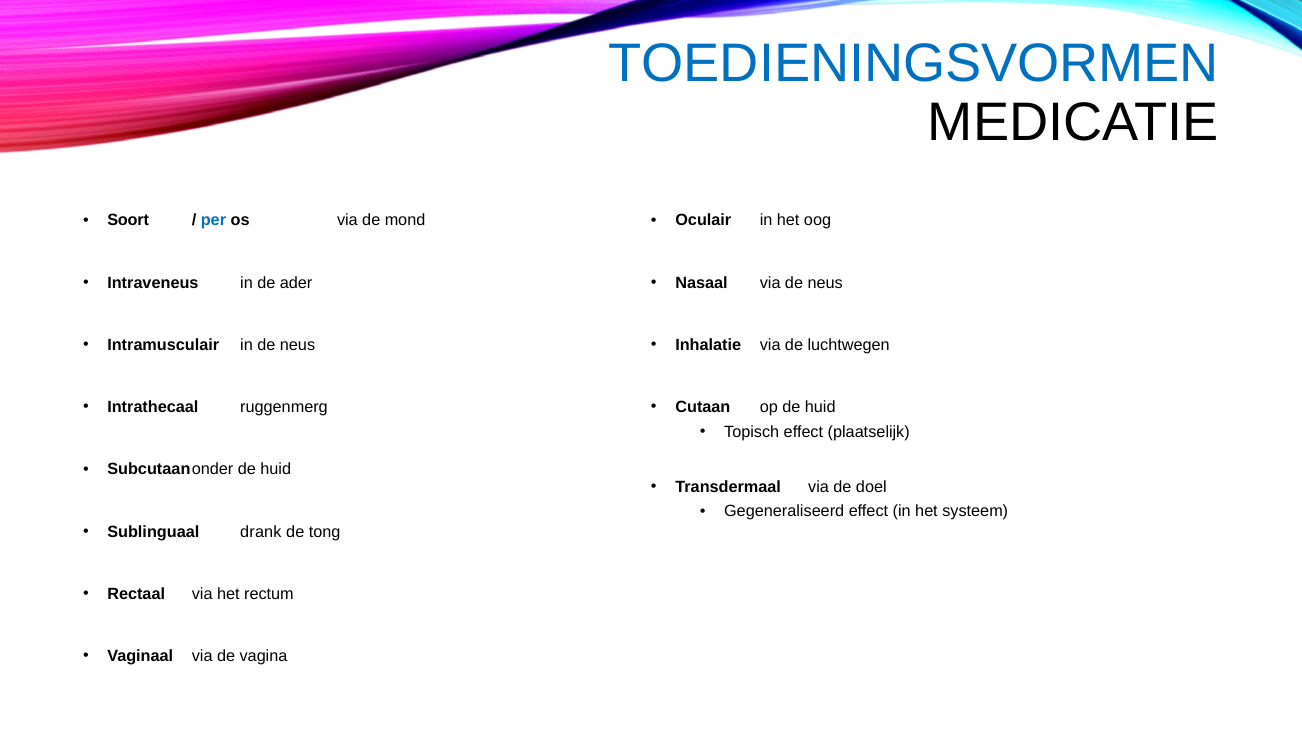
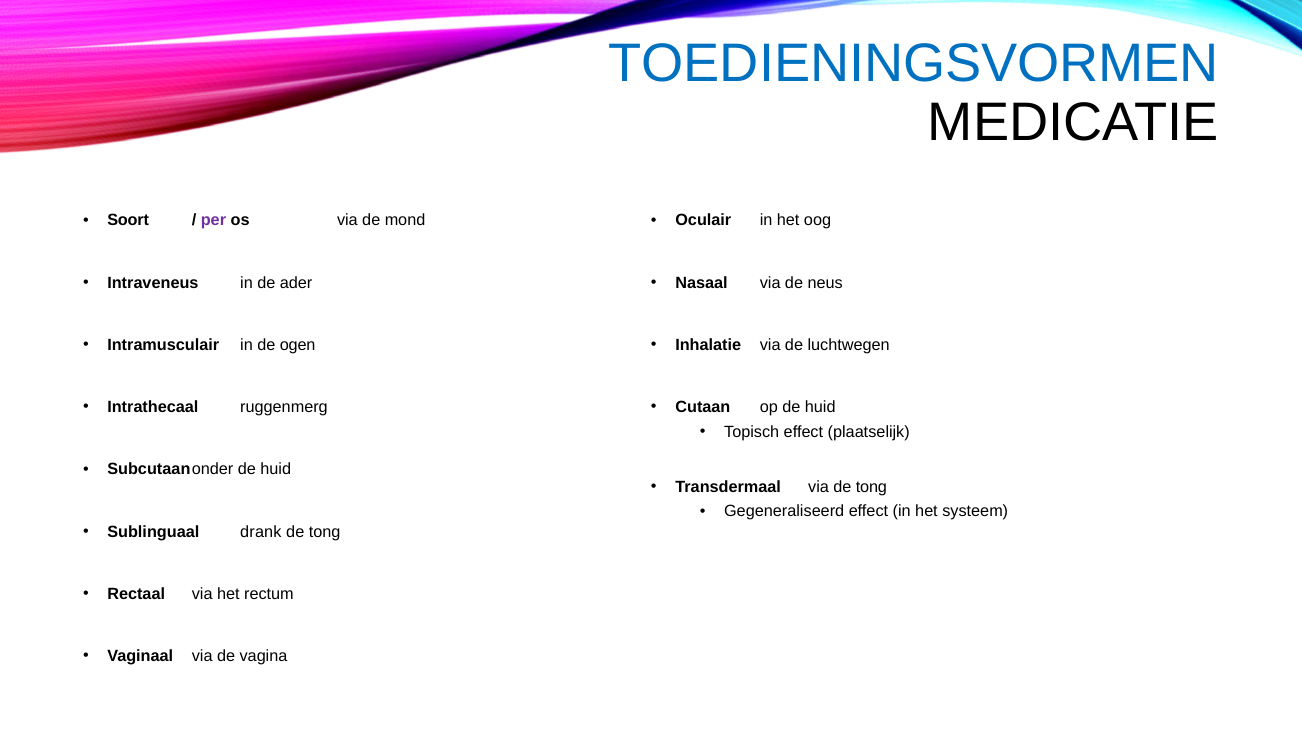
per colour: blue -> purple (213, 221)
in de neus: neus -> ogen (298, 345)
via de doel: doel -> tong (871, 487)
